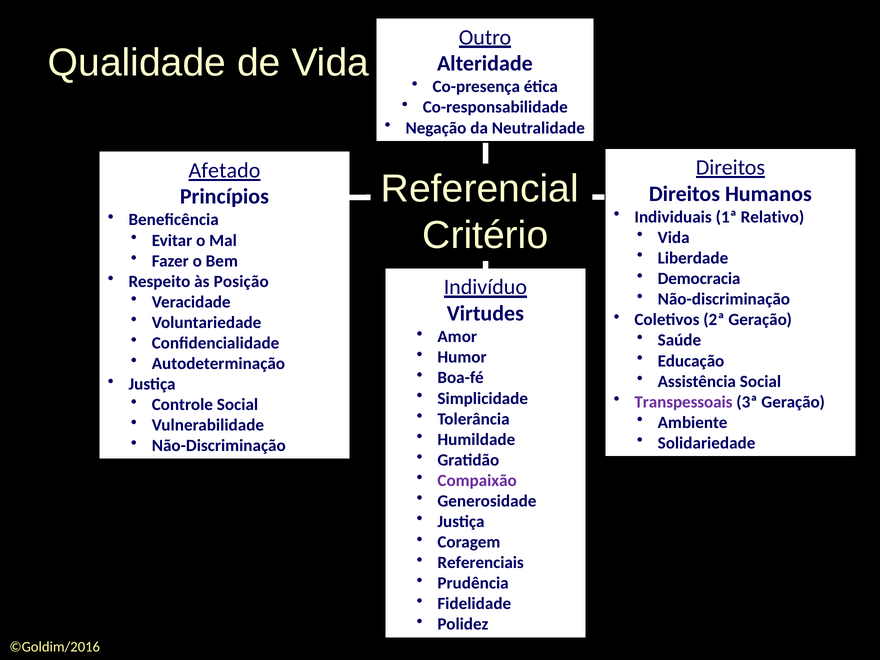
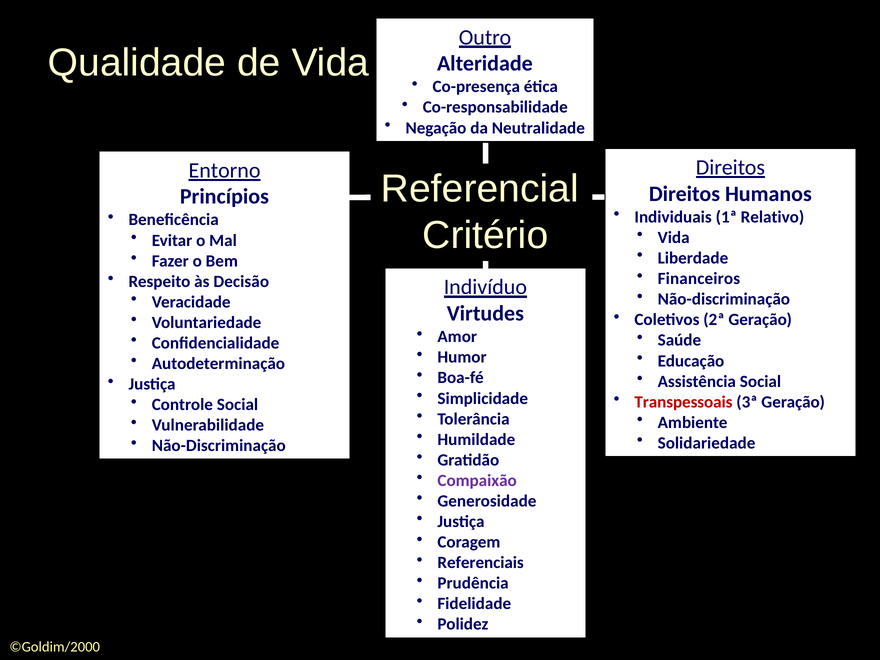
Afetado: Afetado -> Entorno (225, 170)
Democracia: Democracia -> Financeiros (699, 279)
Posição: Posição -> Decisão (241, 281)
Transpessoais colour: purple -> red (683, 402)
©Goldim/2016: ©Goldim/2016 -> ©Goldim/2000 (55, 647)
